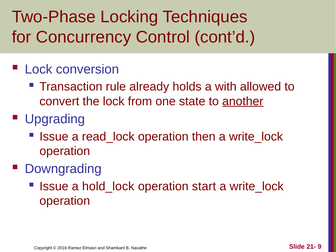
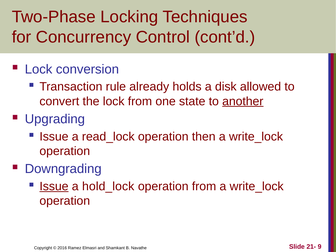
with: with -> disk (226, 87)
Issue underline: none -> present (54, 186)
operation start: start -> from (204, 186)
